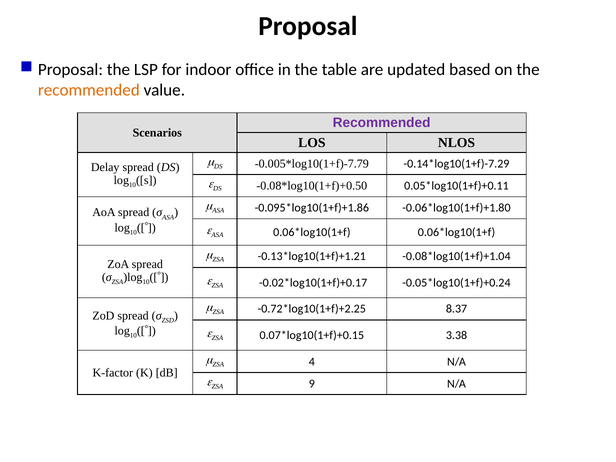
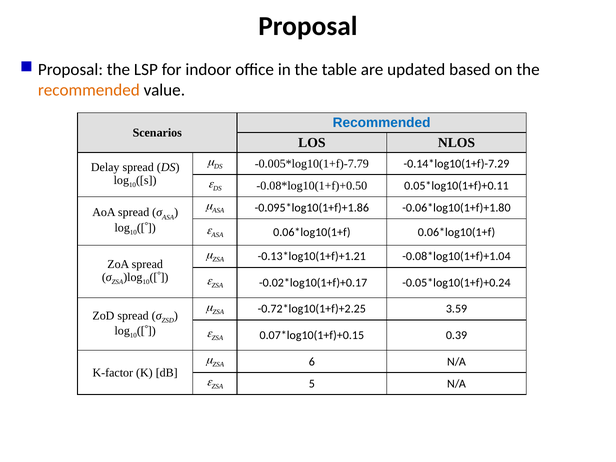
Recommended colour: purple -> blue (382, 123)
8.37: 8.37 -> 3.59 (457, 309)
3.38: 3.38 -> 0.39 (457, 335)
4: 4 -> 6 (312, 362)
9: 9 -> 5 (312, 384)
